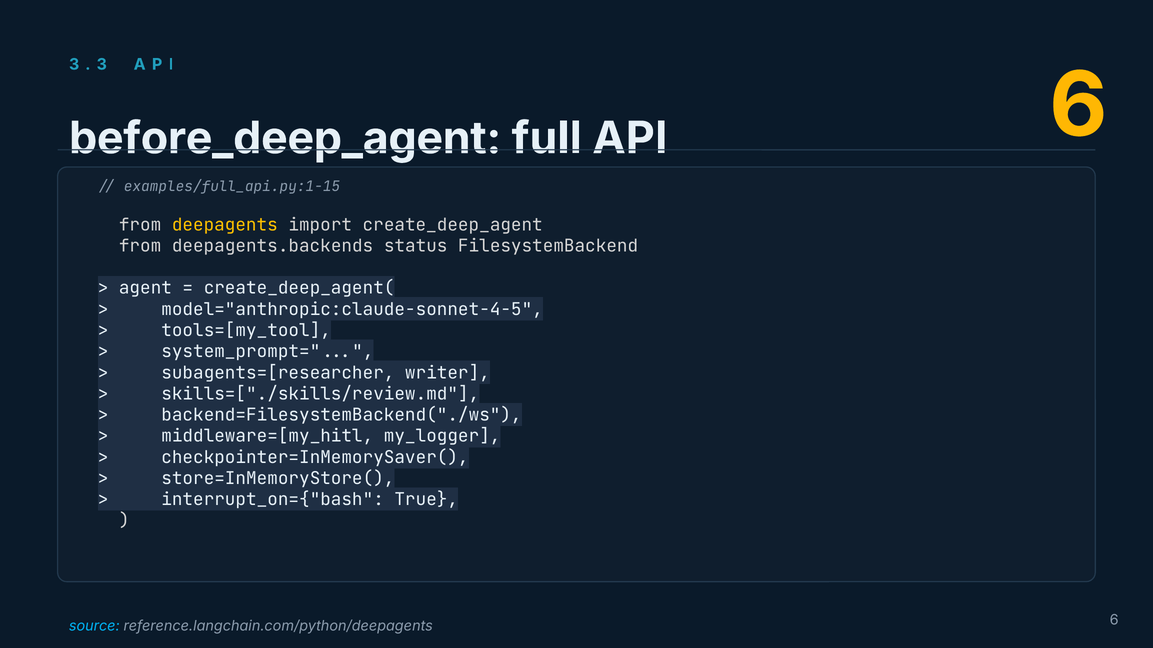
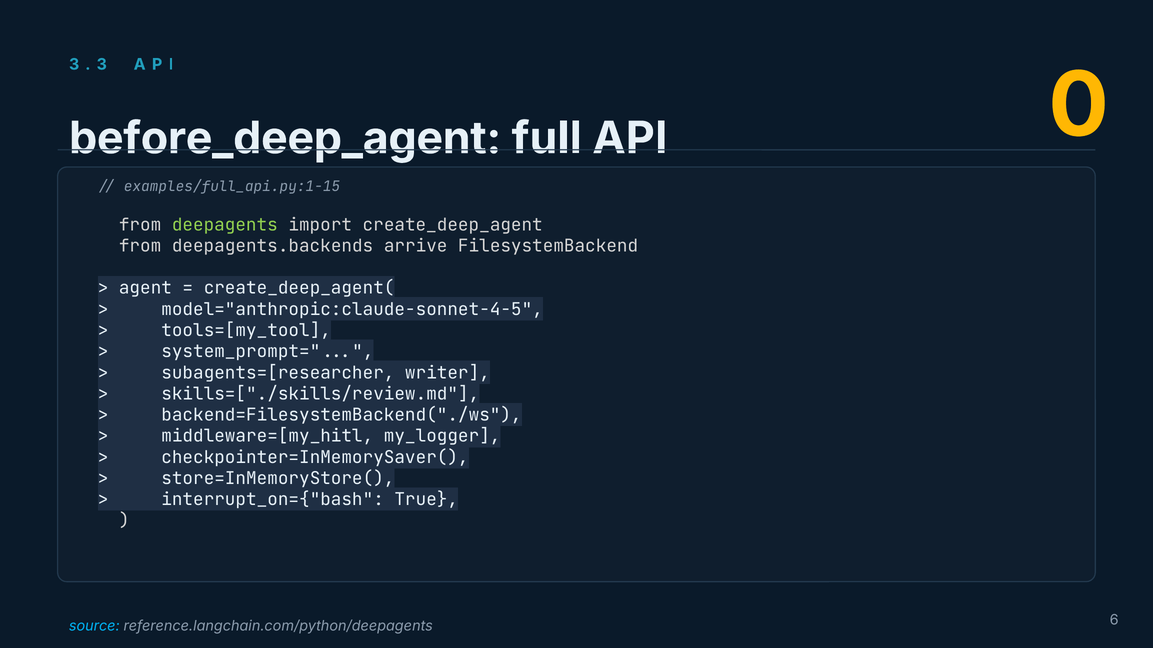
API 6: 6 -> 0 (1079, 106)
deepagents colour: yellow -> light green (225, 225)
status: status -> arrive (416, 246)
